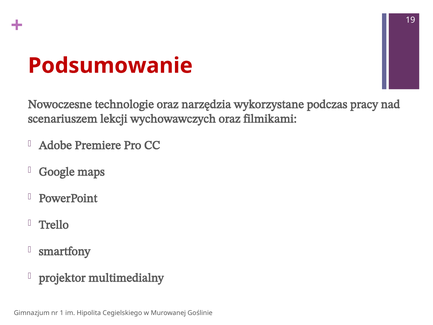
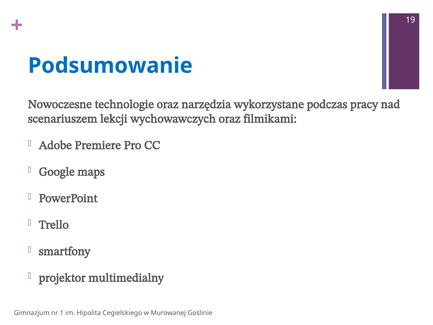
Podsumowanie colour: red -> blue (110, 66)
